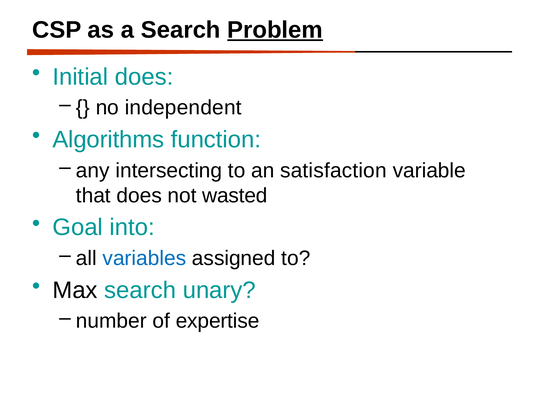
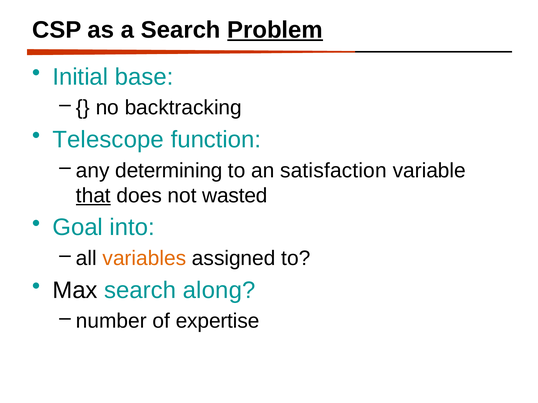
Initial does: does -> base (144, 77)
independent: independent -> backtracking (183, 108)
Algorithms: Algorithms -> Telescope (108, 140)
intersecting: intersecting -> determining (169, 171)
that underline: none -> present (93, 196)
variables colour: blue -> orange (144, 259)
unary: unary -> along (219, 291)
